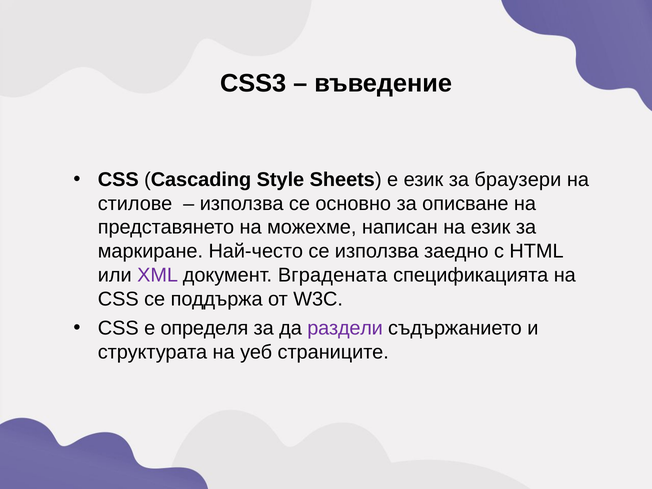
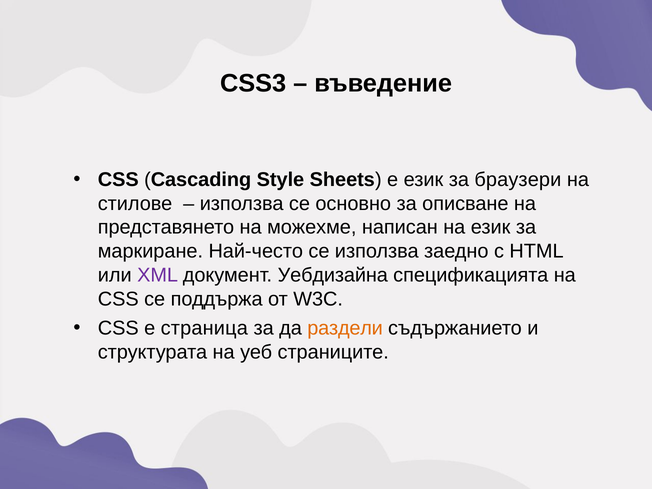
Вградената: Вградената -> Уебдизайна (333, 275)
определя: определя -> страница (204, 328)
раздели colour: purple -> orange (345, 328)
